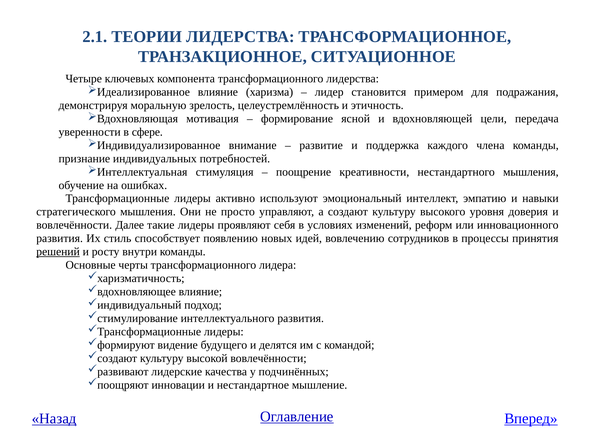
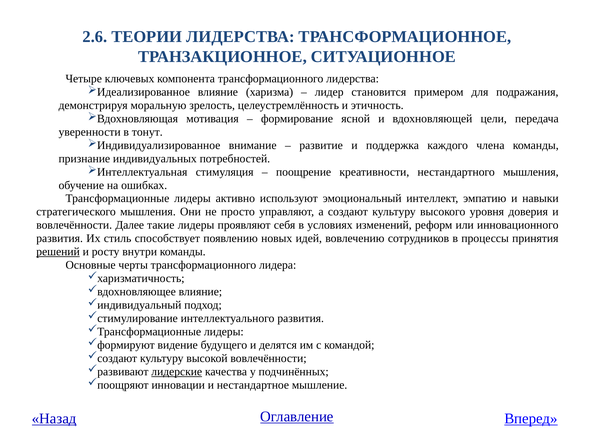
2.1: 2.1 -> 2.6 (95, 37)
сфере: сфере -> тонут (147, 132)
лидерские underline: none -> present (177, 371)
